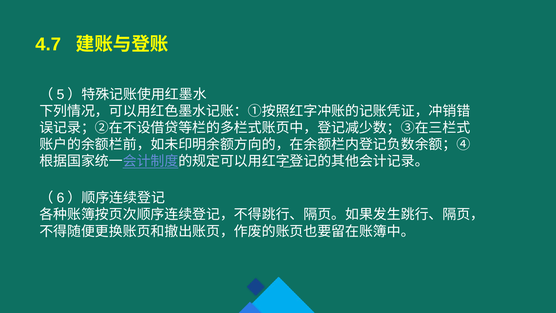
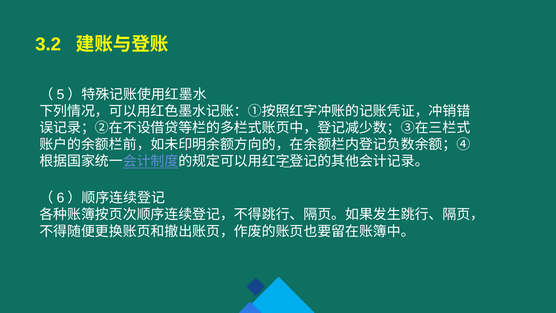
4.7: 4.7 -> 3.2 (48, 44)
